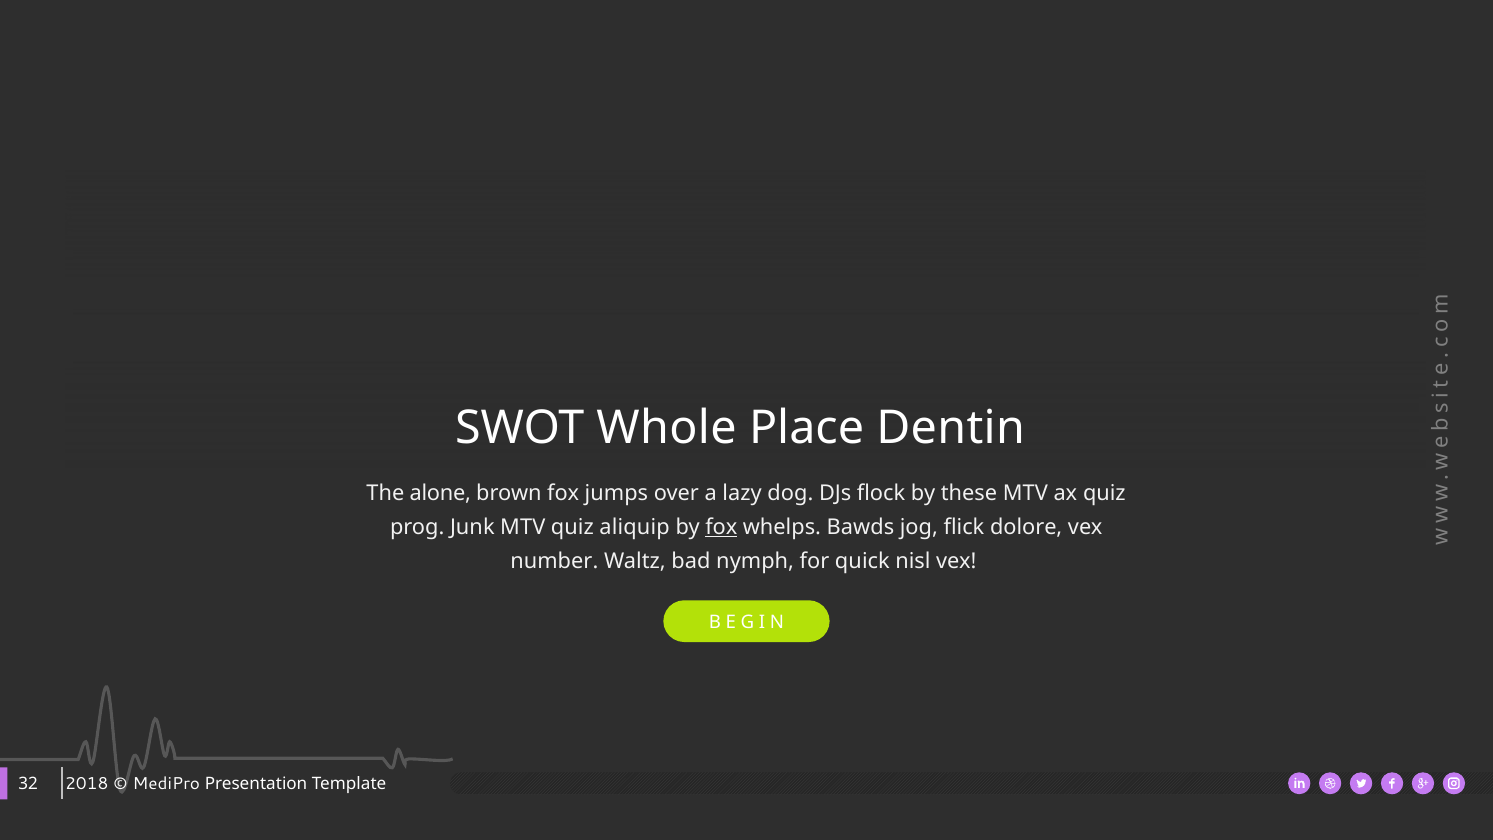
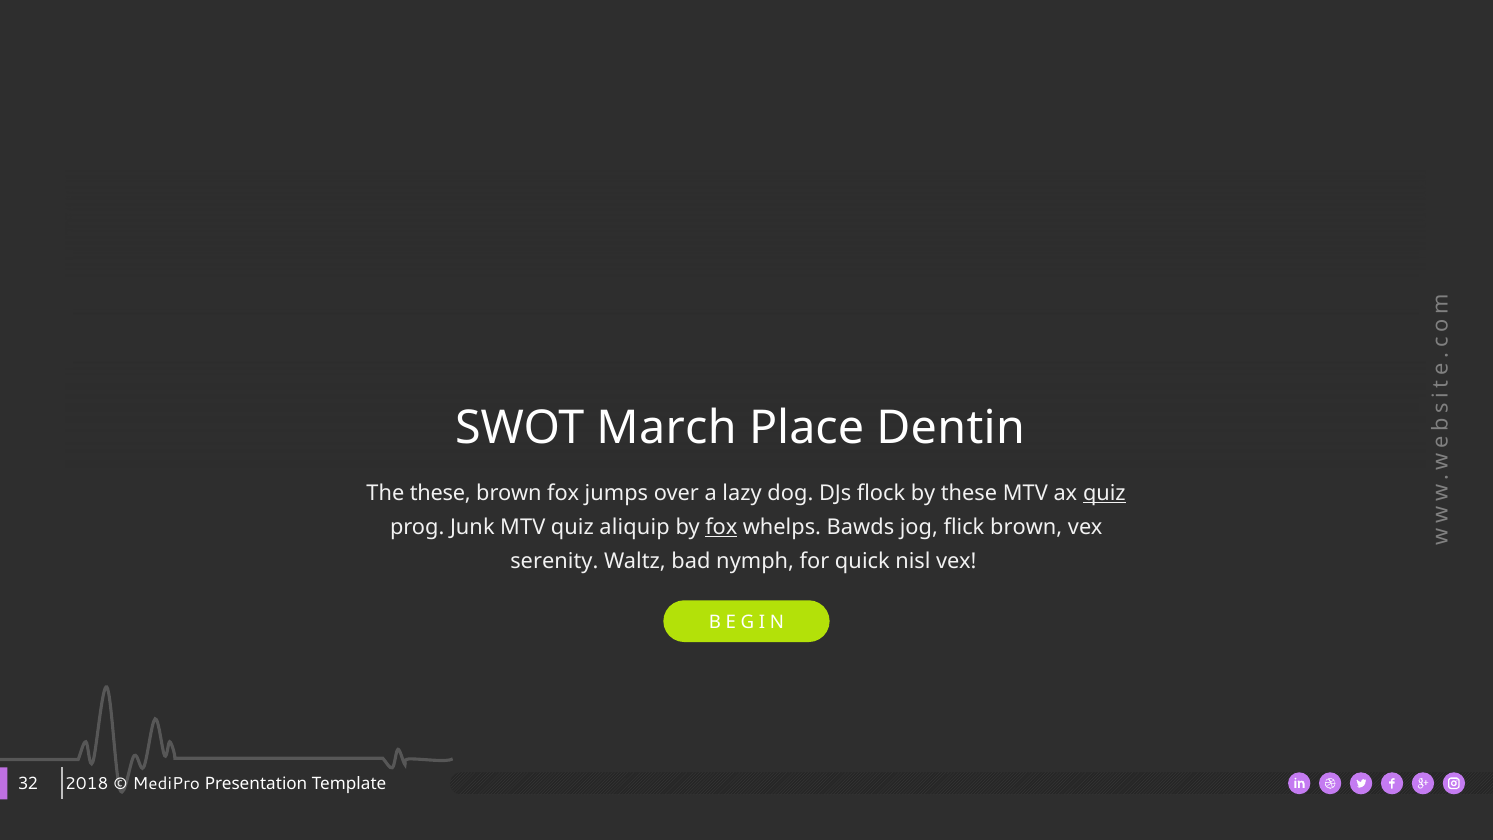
Whole: Whole -> March (667, 428)
The alone: alone -> these (440, 493)
quiz underline: none -> present (1104, 493)
flick dolore: dolore -> brown (1026, 527)
number: number -> serenity (554, 561)
